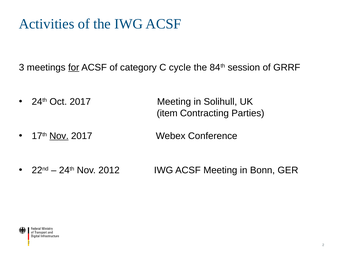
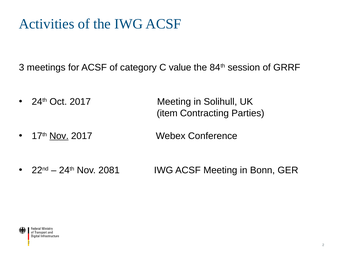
for underline: present -> none (74, 67)
cycle: cycle -> value (180, 67)
2012: 2012 -> 2081 (109, 170)
